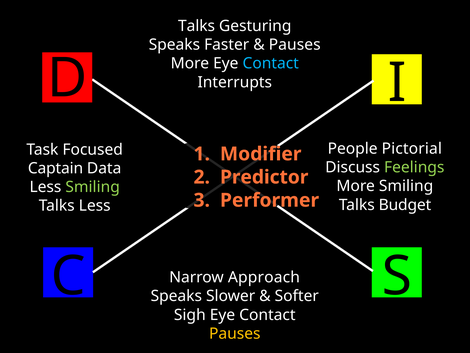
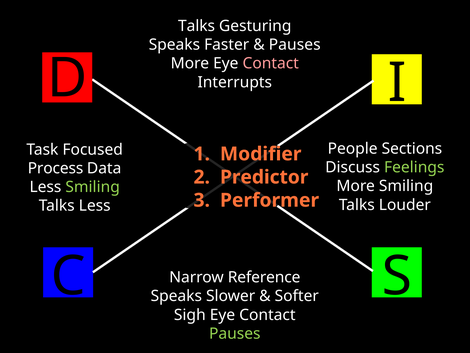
Contact colour: light blue -> pink (271, 63)
Pictorial: Pictorial -> Sections (412, 148)
Captain: Captain -> Process (56, 168)
Budget: Budget -> Louder (405, 205)
Approach: Approach -> Reference (264, 277)
Pauses colour: yellow -> light green (235, 333)
